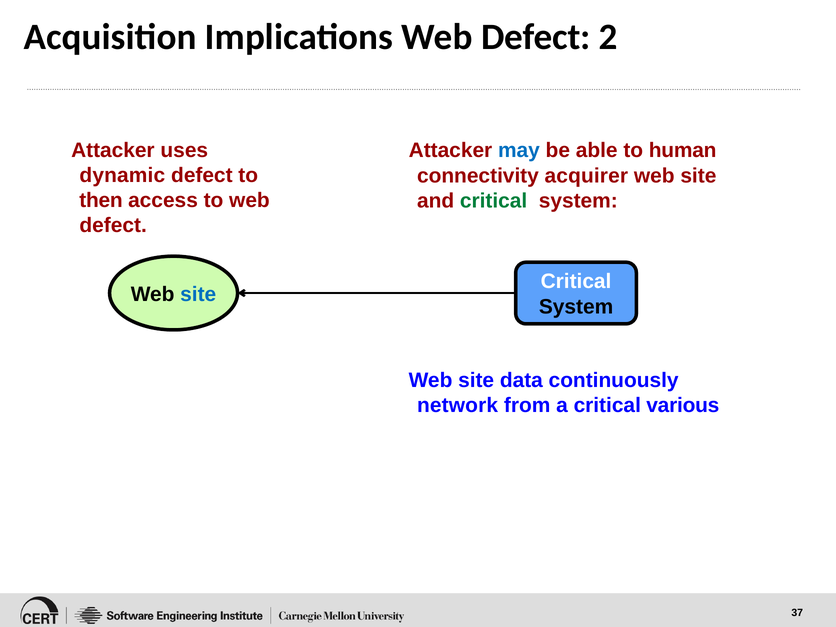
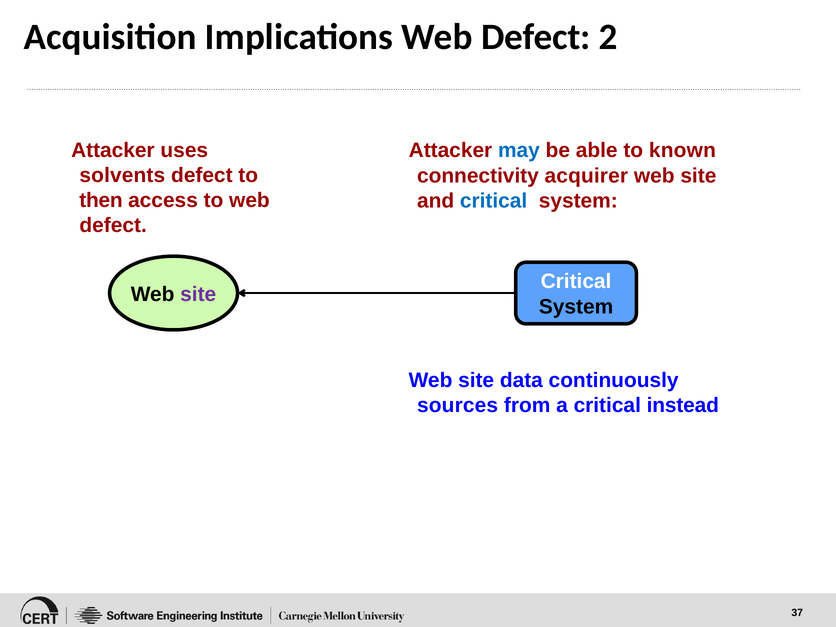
human: human -> known (682, 151)
dynamic: dynamic -> solvents (122, 175)
critical colour: green -> blue (494, 201)
site colour: blue -> purple (198, 294)
network: network -> sources (458, 405)
various: various -> instead (683, 405)
